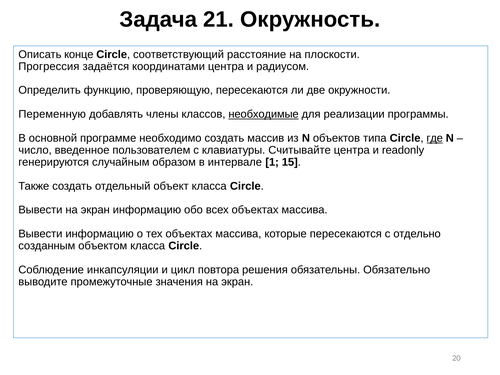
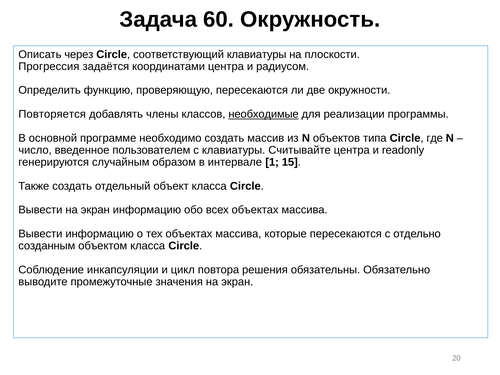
21: 21 -> 60 (219, 20)
конце: конце -> через (79, 54)
соответствующий расстояние: расстояние -> клавиатуры (257, 54)
Переменную: Переменную -> Повторяется (52, 114)
где underline: present -> none (435, 138)
